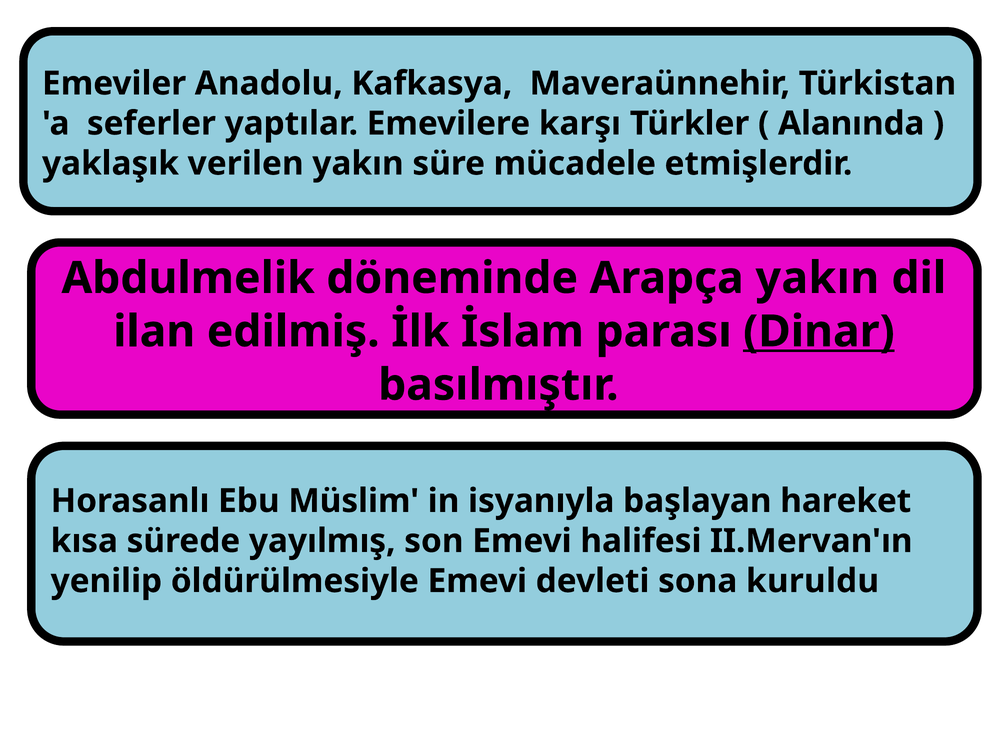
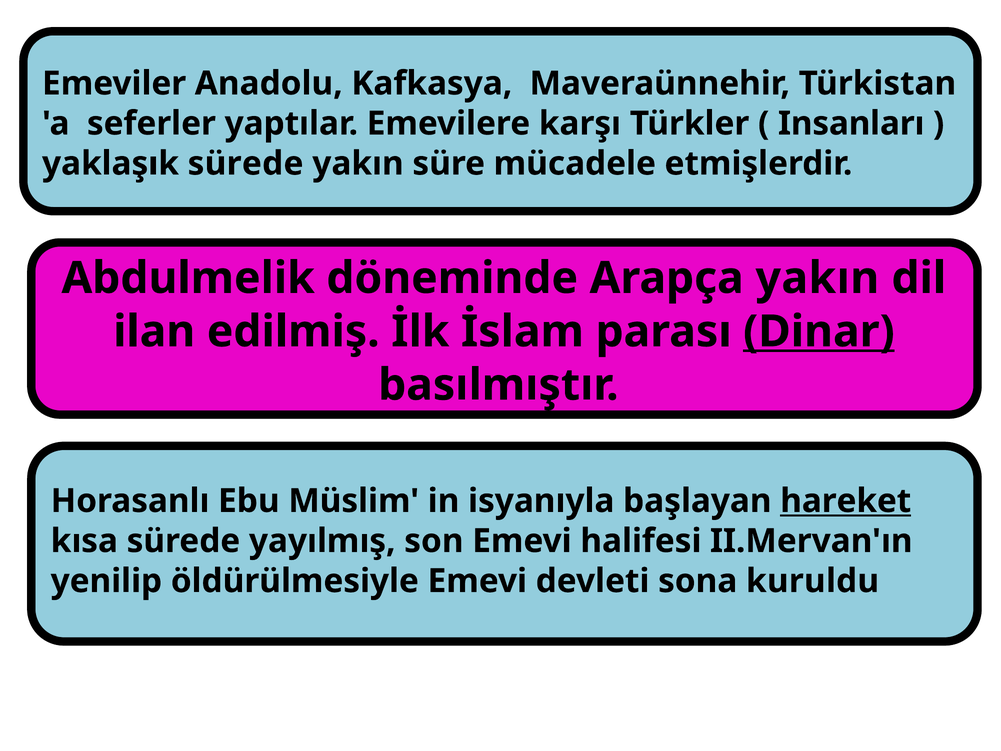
Alanında: Alanında -> Insanları (851, 123)
yaklaşık verilen: verilen -> sürede (246, 164)
hareket underline: none -> present (846, 501)
